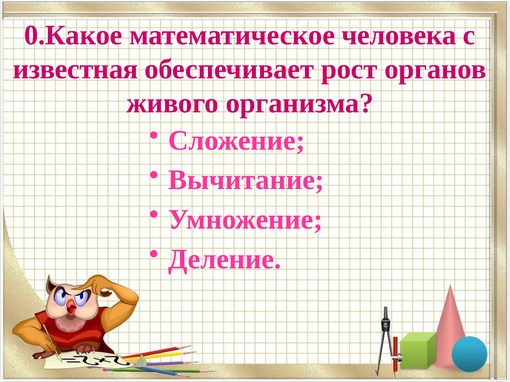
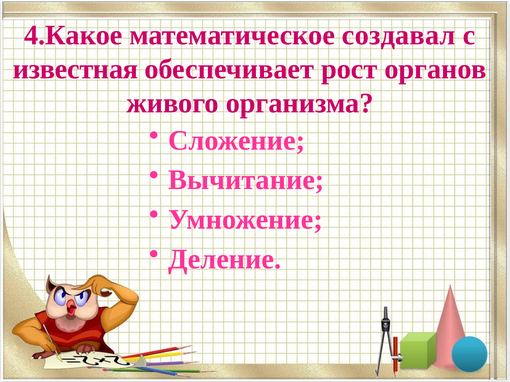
0.Какое: 0.Какое -> 4.Какое (73, 35)
человека: человека -> создавал (399, 35)
